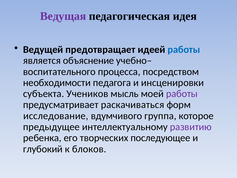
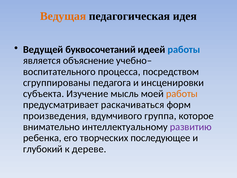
Ведущая colour: purple -> orange (63, 16)
предотвращает: предотвращает -> буквосочетаний (101, 49)
необходимости: необходимости -> сгруппированы (57, 83)
Учеников: Учеников -> Изучение (87, 94)
работы colour: purple -> orange (182, 94)
исследование: исследование -> произведения (56, 116)
предыдущее: предыдущее -> внимательно (51, 127)
блоков: блоков -> дереве (89, 149)
